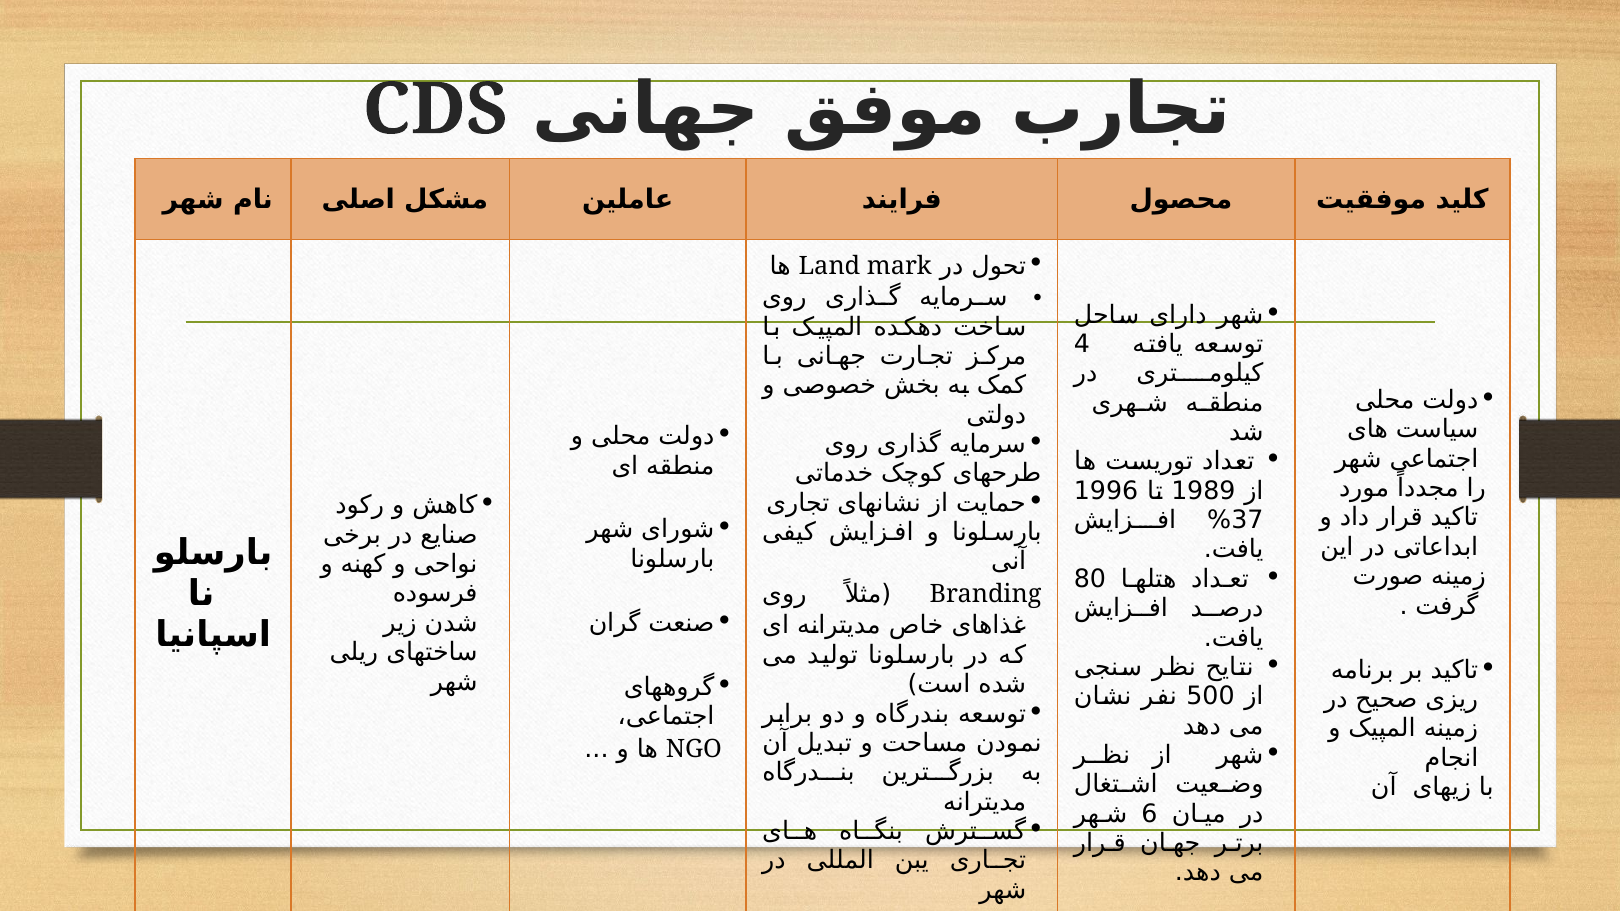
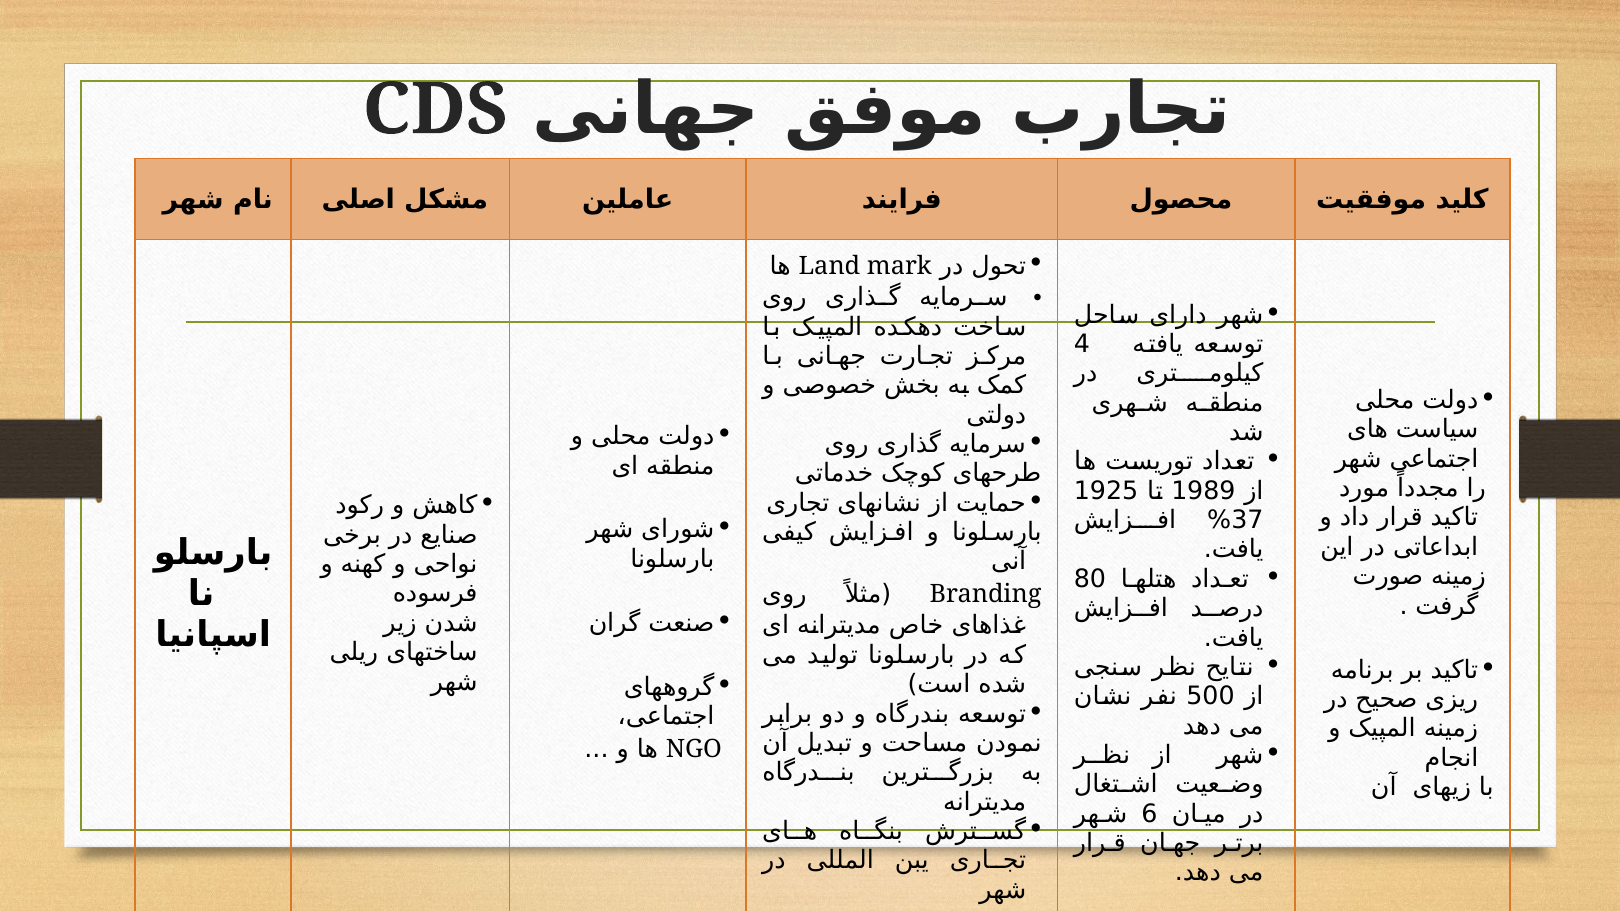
1996: 1996 -> 1925 (1106, 491)
